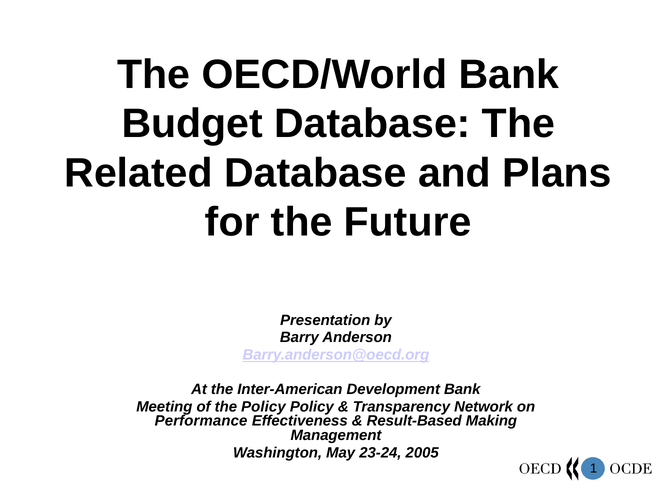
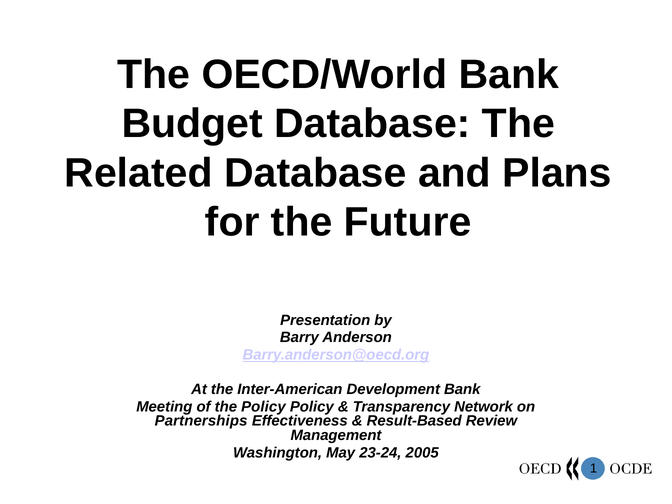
Performance: Performance -> Partnerships (201, 421)
Making: Making -> Review (491, 421)
